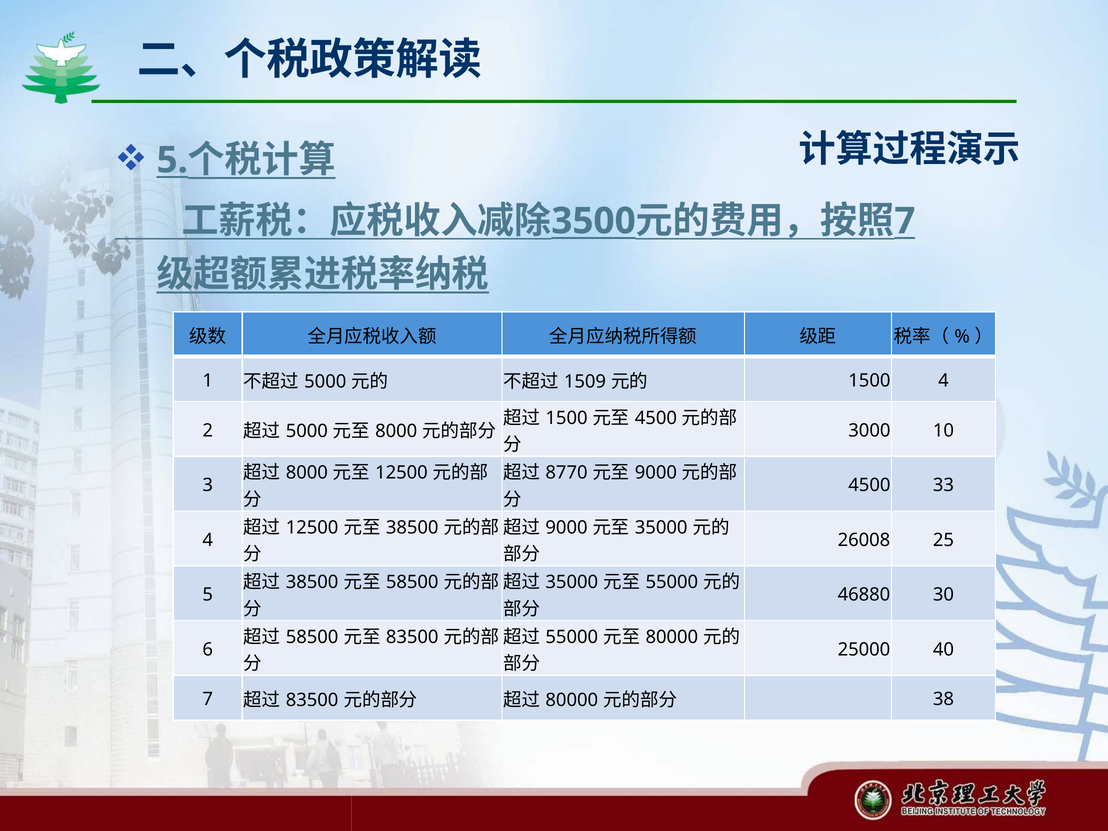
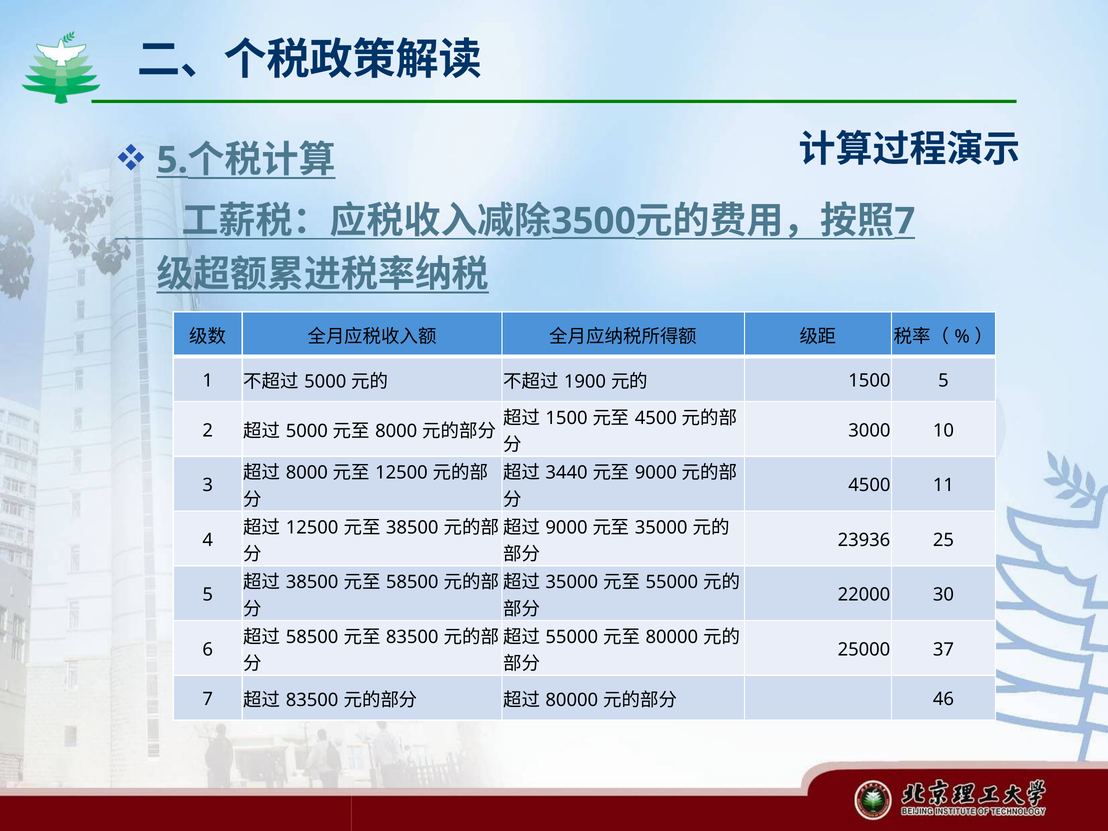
1509: 1509 -> 1900 (585, 382)
1500 4: 4 -> 5 (944, 381)
8770: 8770 -> 3440 (567, 473)
33: 33 -> 11 (943, 485)
26008: 26008 -> 23936 (864, 540)
46880: 46880 -> 22000 (864, 595)
40: 40 -> 37 (943, 650)
38: 38 -> 46 (943, 699)
